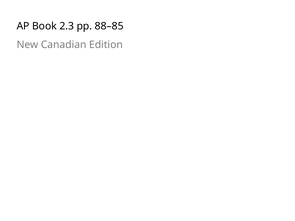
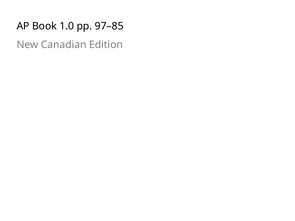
2.3: 2.3 -> 1.0 (67, 26)
88–85: 88–85 -> 97–85 (109, 26)
